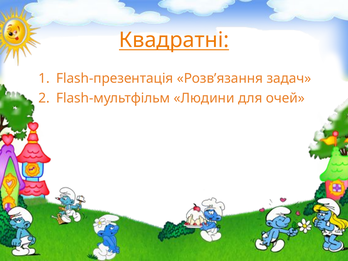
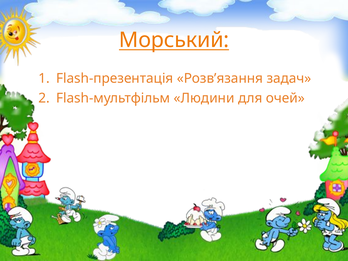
Квадратні: Квадратні -> Морський (174, 40)
